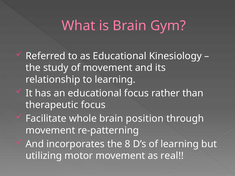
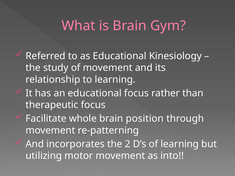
8: 8 -> 2 (128, 144)
real: real -> into (172, 156)
